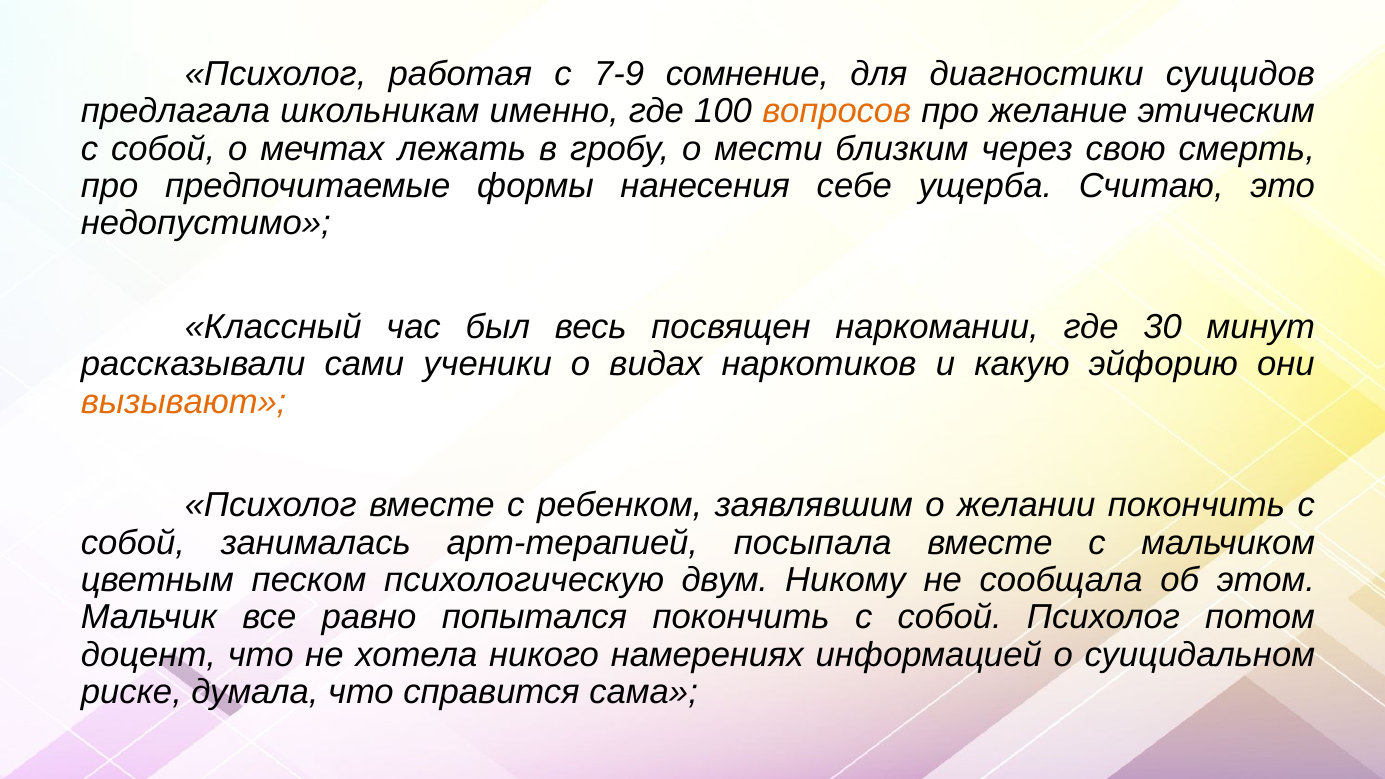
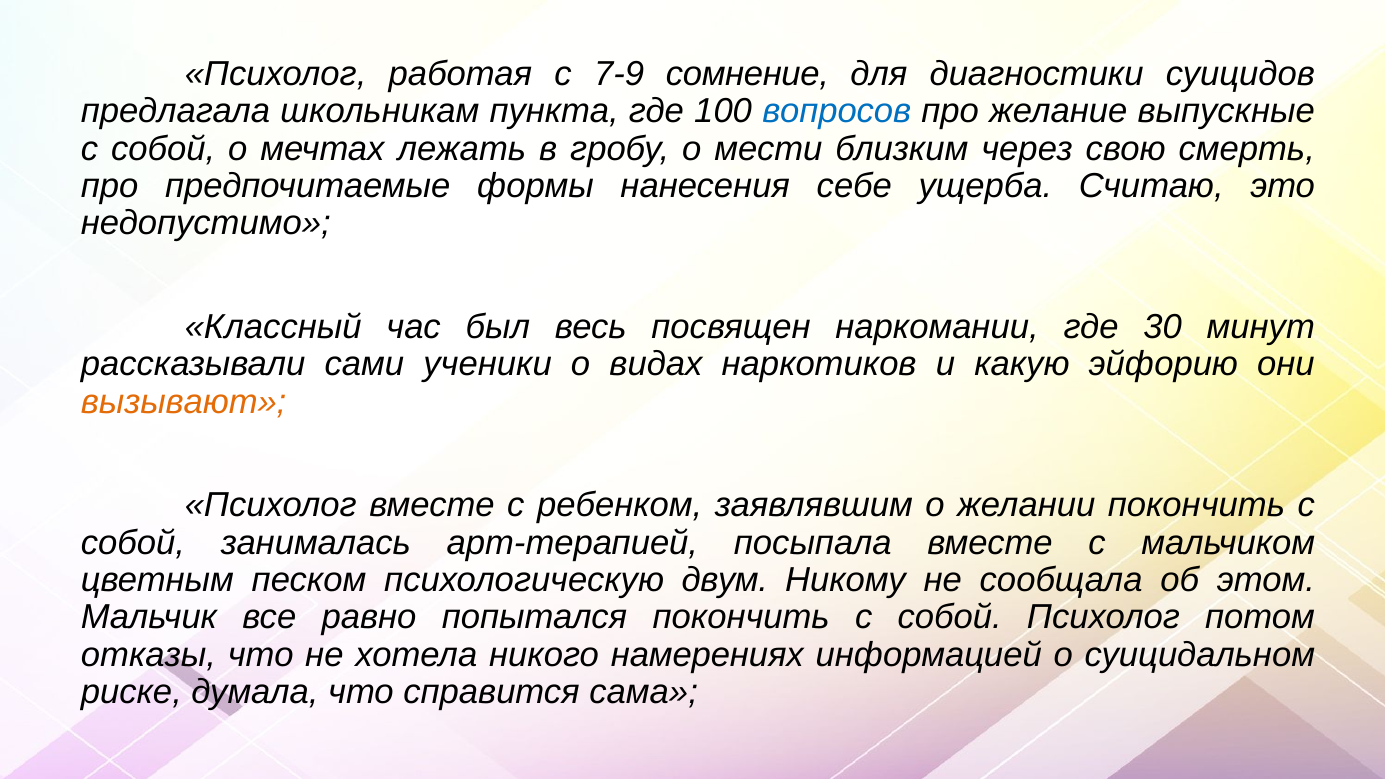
именно: именно -> пункта (554, 111)
вопросов colour: orange -> blue (837, 111)
этическим: этическим -> выпускные (1226, 111)
доцент: доцент -> отказы (148, 655)
